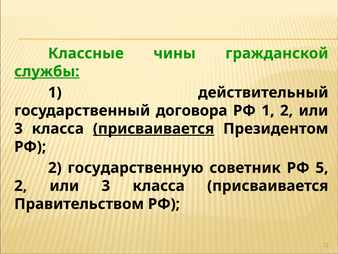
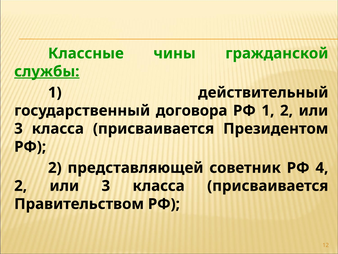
присваивается underline: present -> none (154, 128)
государственную: государственную -> представляющей (136, 168)
5: 5 -> 4 (322, 168)
